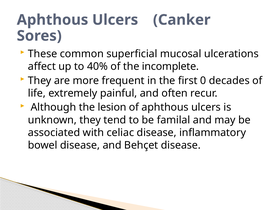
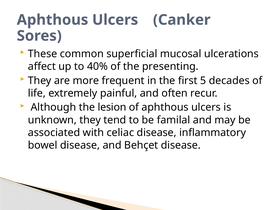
incomplete: incomplete -> presenting (170, 66)
0: 0 -> 5 (203, 81)
